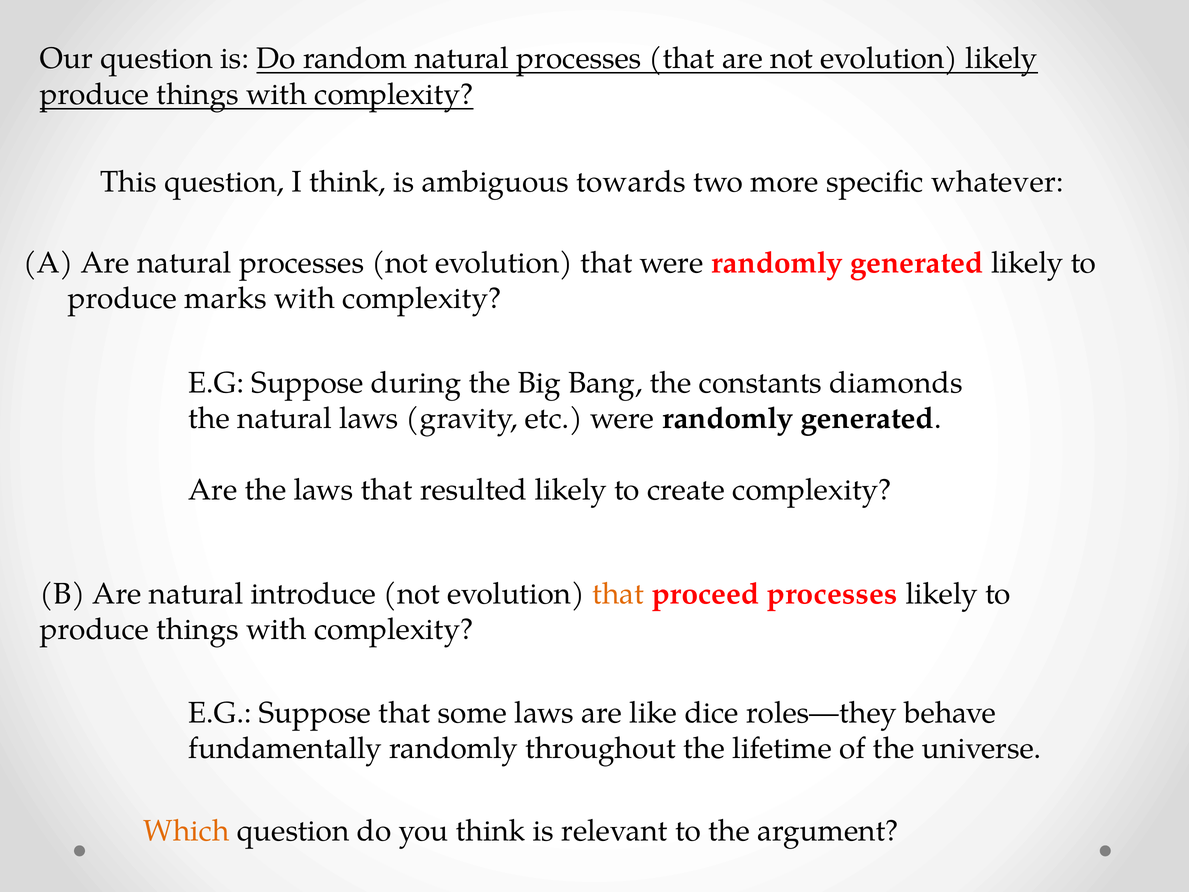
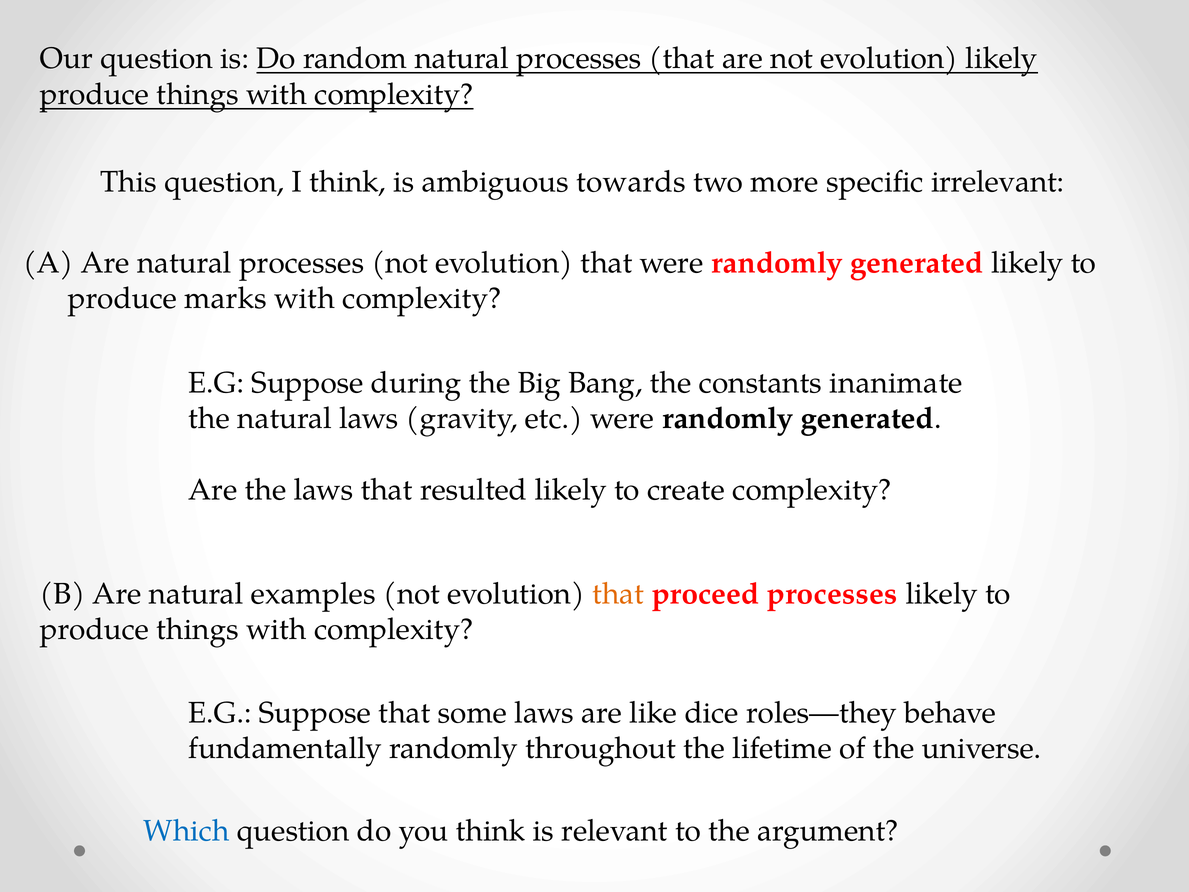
whatever: whatever -> irrelevant (998, 182)
diamonds: diamonds -> inanimate (896, 383)
introduce: introduce -> examples (313, 594)
Which colour: orange -> blue (186, 831)
